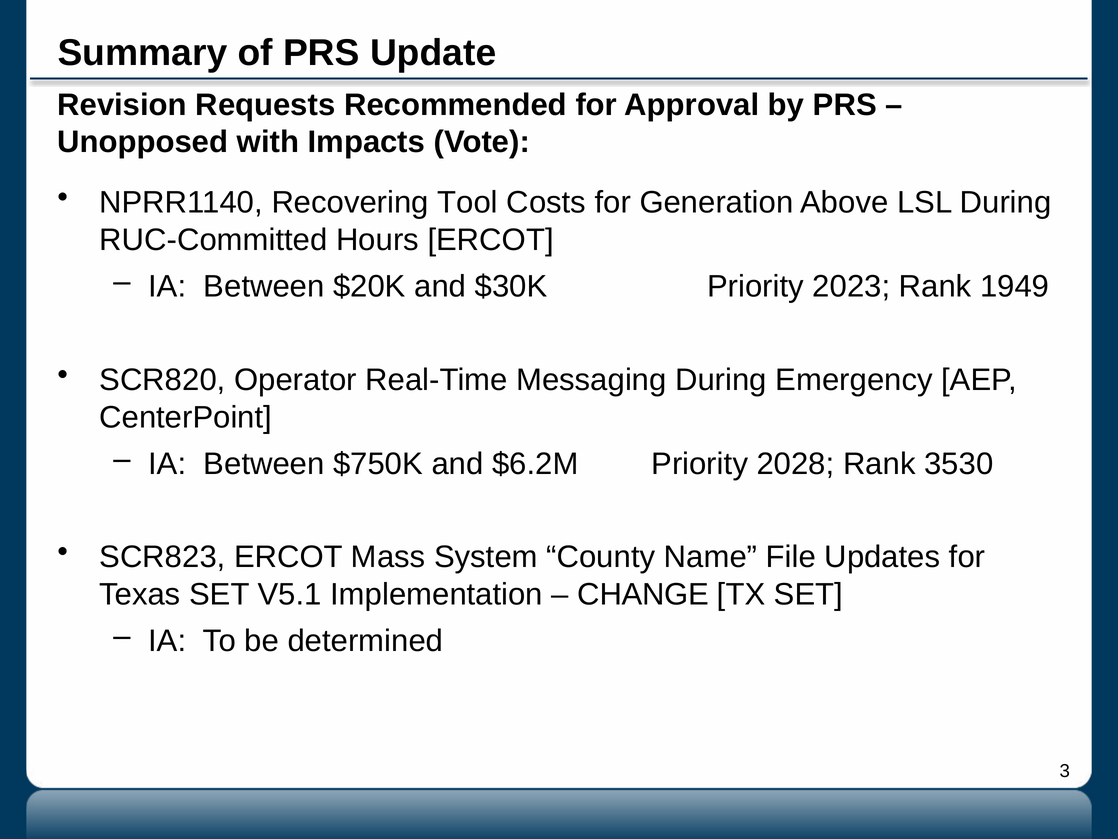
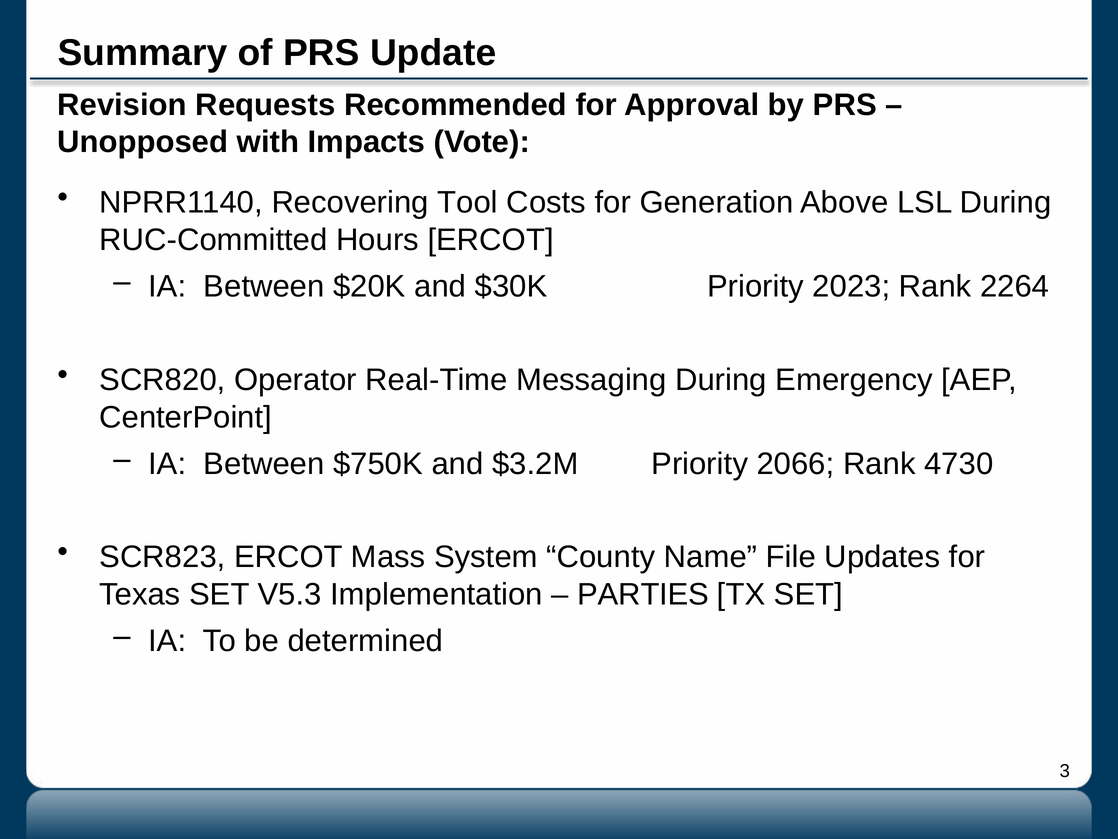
1949: 1949 -> 2264 (1015, 286)
$6.2M: $6.2M -> $3.2M (535, 464)
2028: 2028 -> 2066 (795, 464)
3530: 3530 -> 4730 (959, 464)
V5.1: V5.1 -> V5.3 (290, 594)
CHANGE: CHANGE -> PARTIES (643, 594)
